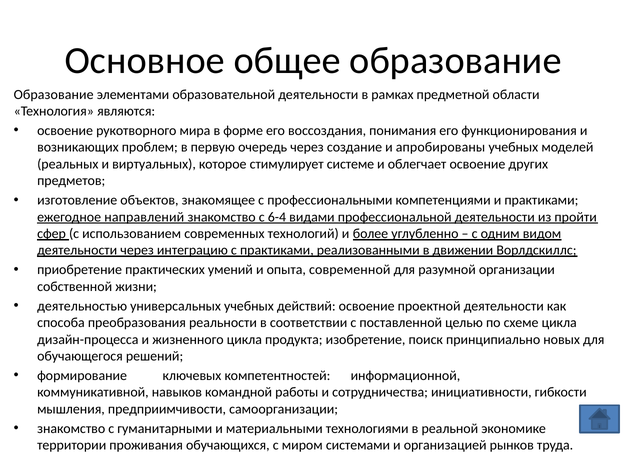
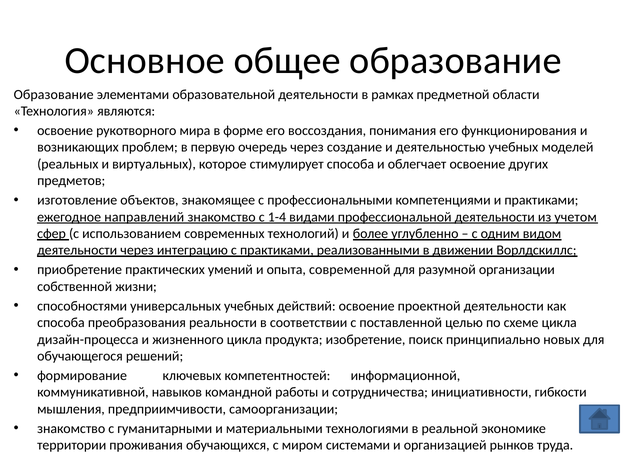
апробированы: апробированы -> деятельностью (441, 147)
стимулирует системе: системе -> способа (350, 164)
6-4: 6-4 -> 1-4 (277, 217)
пройти: пройти -> учетом (576, 217)
деятельностью: деятельностью -> способностями (82, 306)
